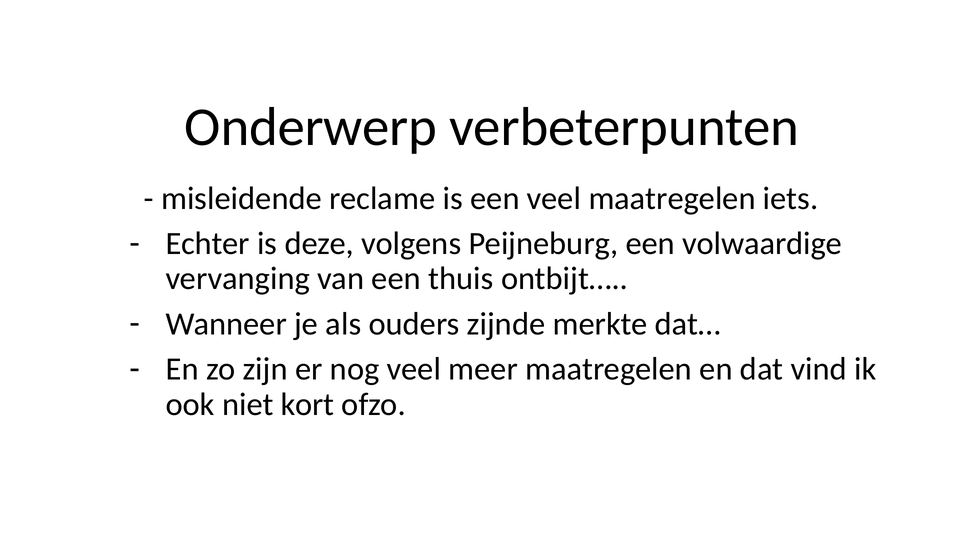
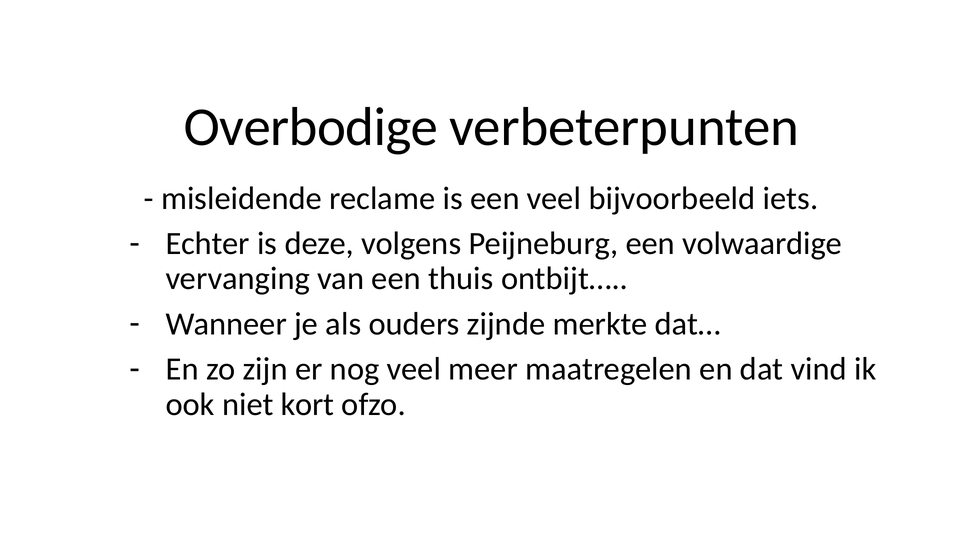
Onderwerp: Onderwerp -> Overbodige (311, 127)
veel maatregelen: maatregelen -> bijvoorbeeld (672, 199)
